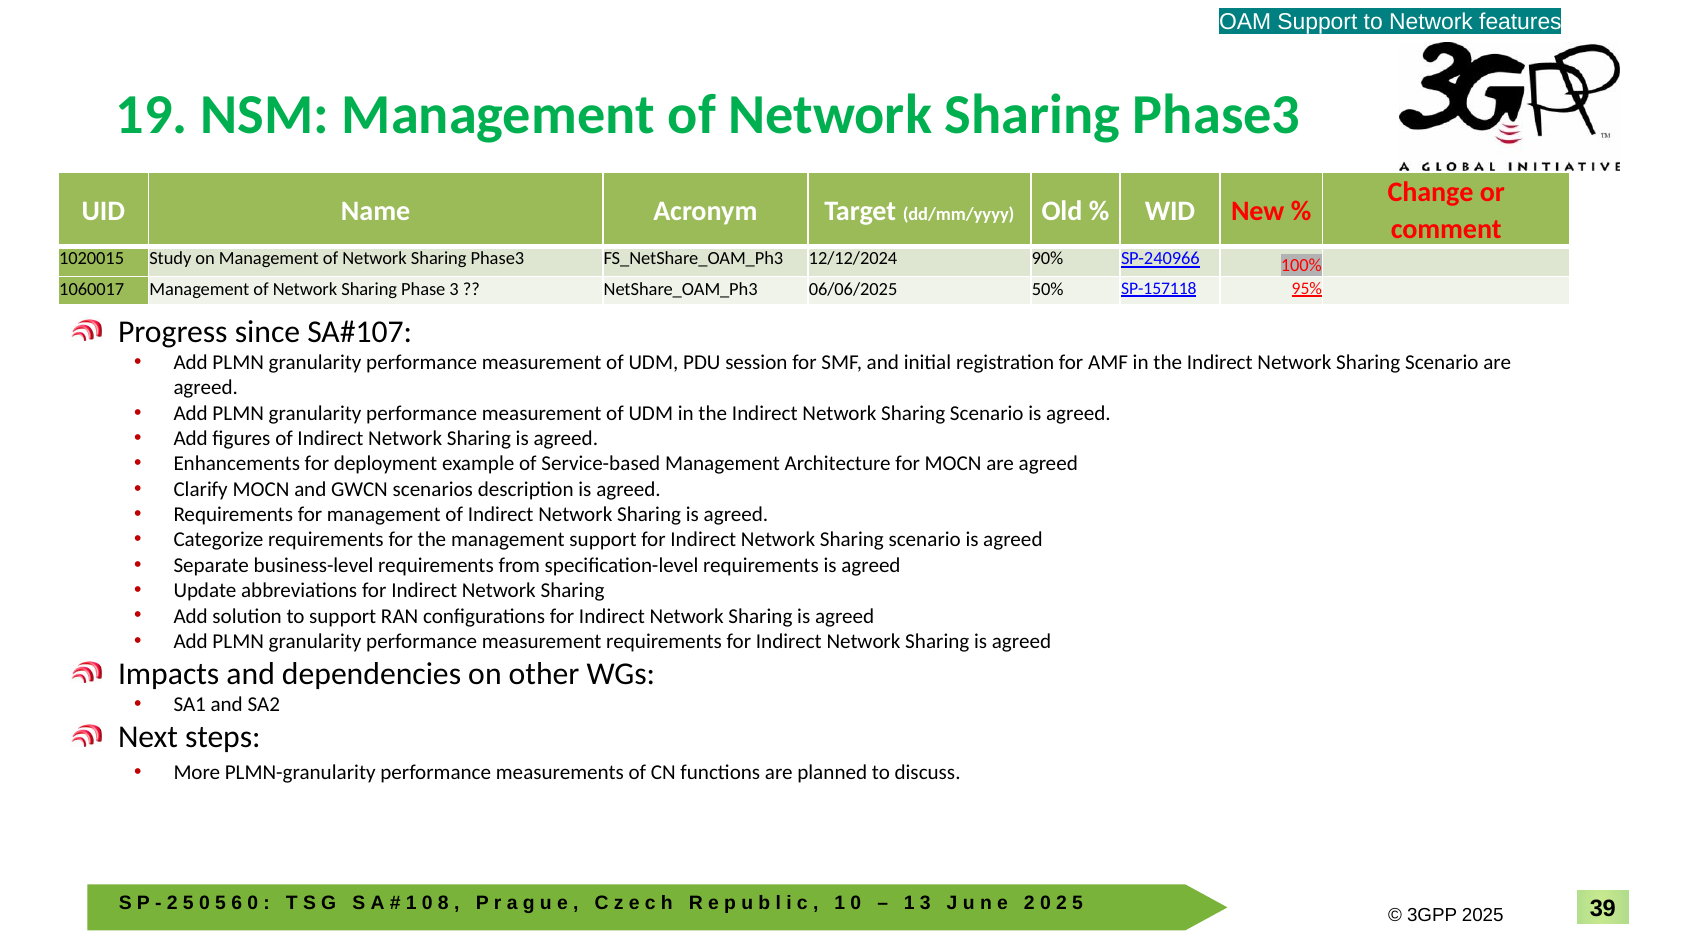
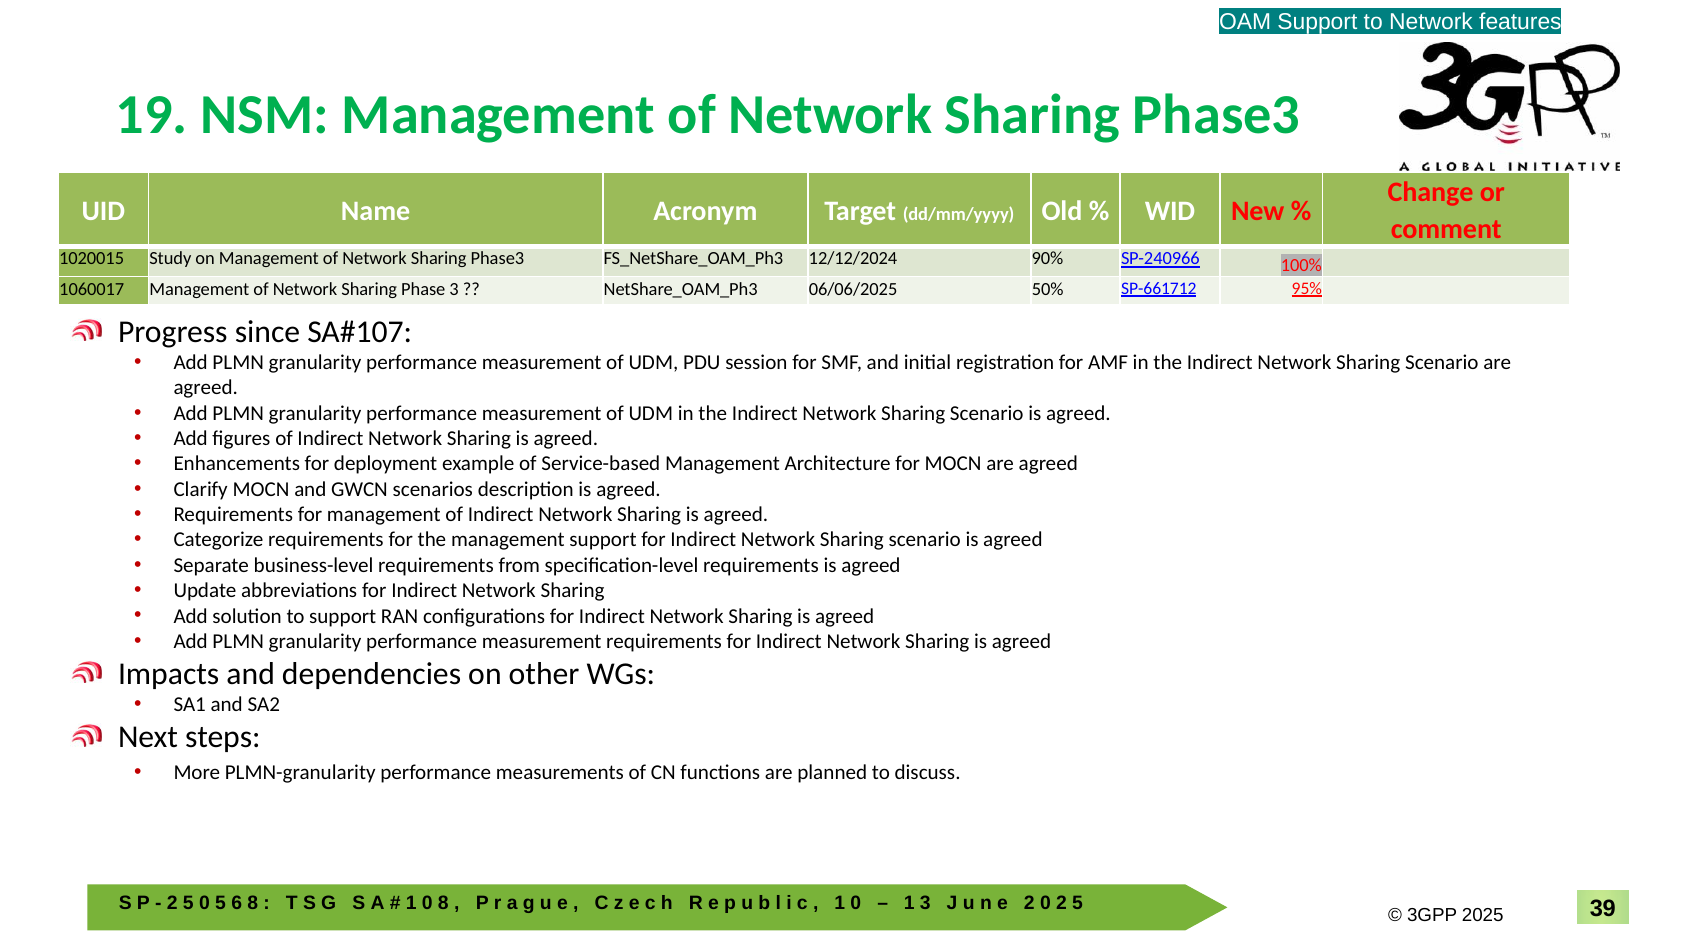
SP-157118: SP-157118 -> SP-661712 (1159, 288)
0: 0 -> 8 (253, 903)
